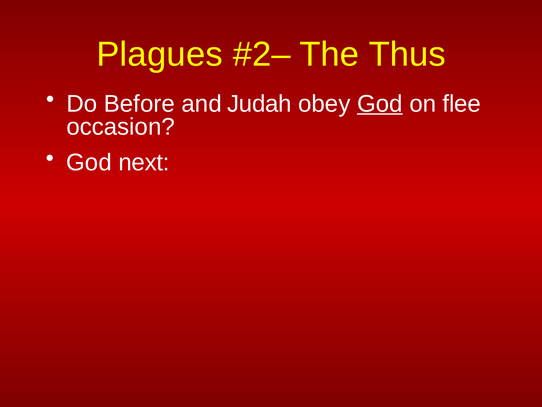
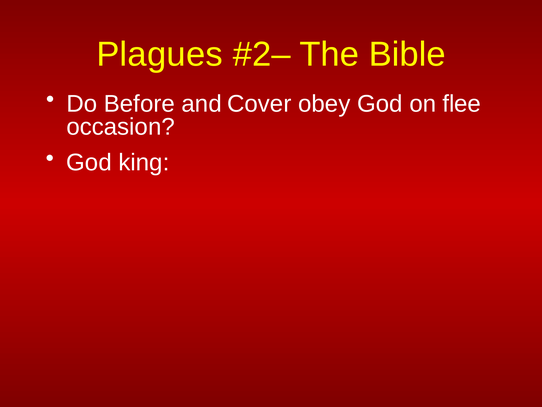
Thus: Thus -> Bible (407, 54)
Judah: Judah -> Cover (259, 104)
God underline: present -> none (380, 104)
next: next -> king (144, 162)
